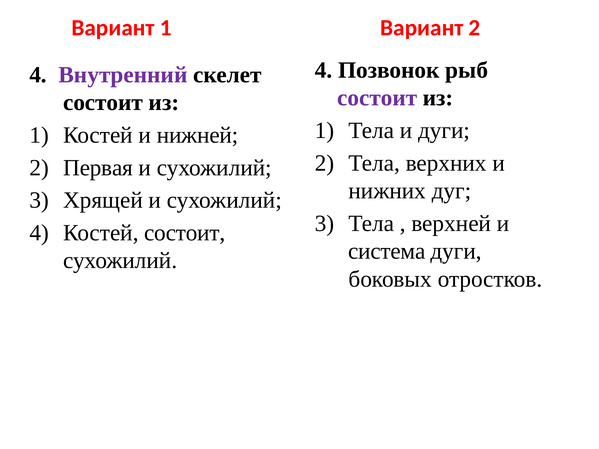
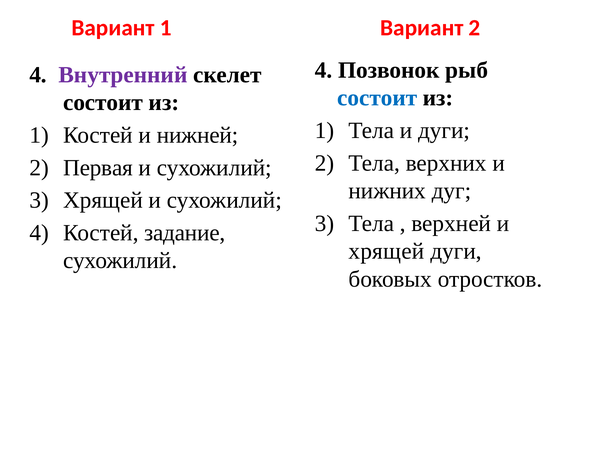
состоит colour: purple -> blue (377, 98)
Костей состоит: состоит -> задание (185, 233)
система: система -> хрящей (386, 251)
